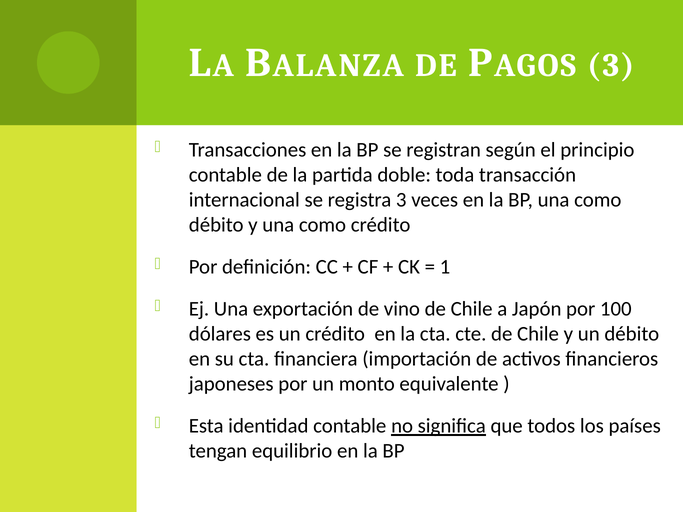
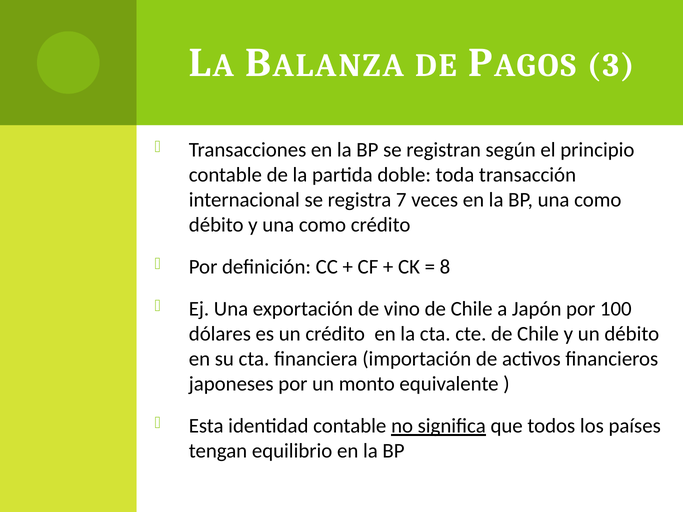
registra 3: 3 -> 7 (401, 200)
1: 1 -> 8 (445, 267)
